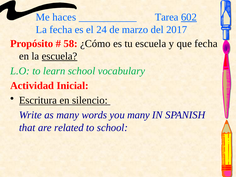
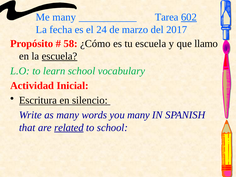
Me haces: haces -> many (64, 17)
que fecha: fecha -> llamo (206, 44)
related underline: none -> present (69, 128)
